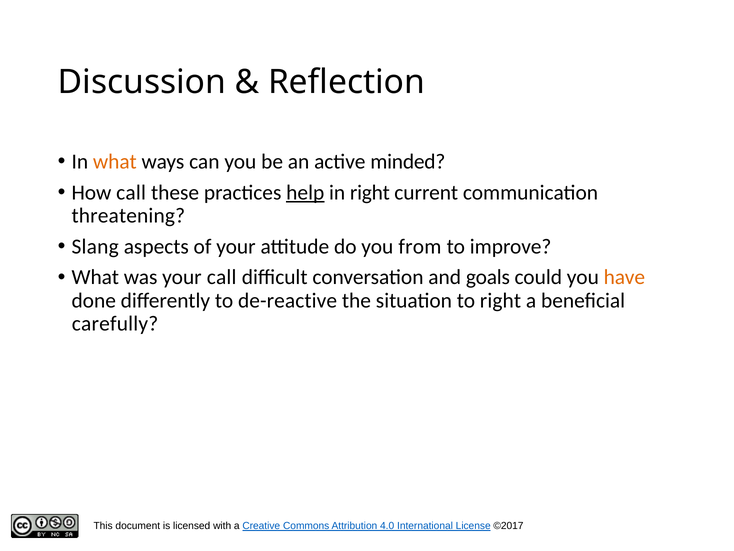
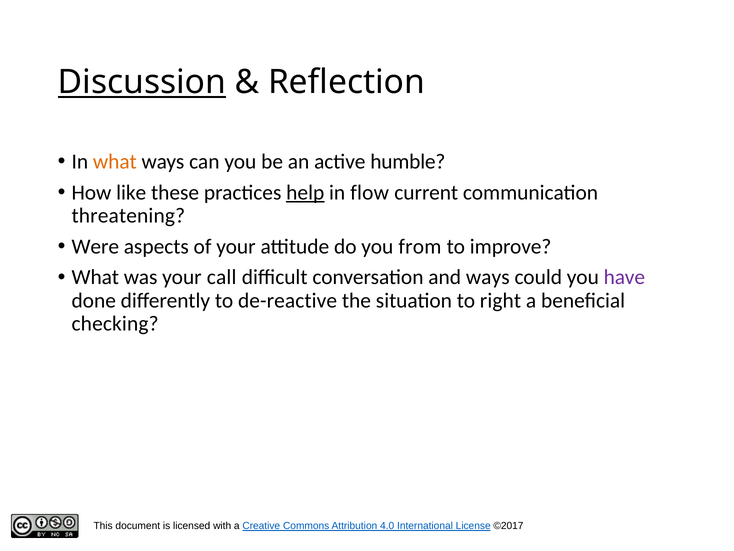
Discussion underline: none -> present (142, 82)
minded: minded -> humble (408, 162)
How call: call -> like (131, 192)
in right: right -> flow (370, 192)
Slang: Slang -> Were (95, 246)
and goals: goals -> ways (488, 277)
have colour: orange -> purple (624, 277)
carefully: carefully -> checking (115, 323)
